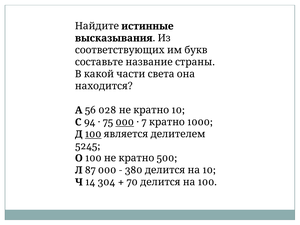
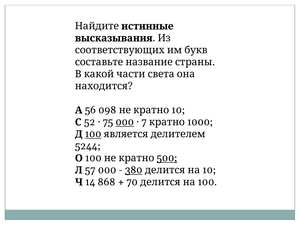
028: 028 -> 098 (107, 110)
94: 94 -> 52 (90, 122)
5245: 5245 -> 5244 (88, 146)
500 underline: none -> present (167, 158)
87: 87 -> 57 (90, 170)
380 underline: none -> present (134, 170)
304: 304 -> 868 (106, 182)
